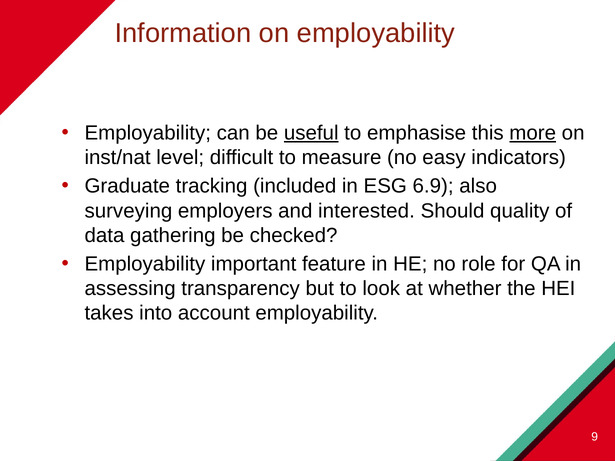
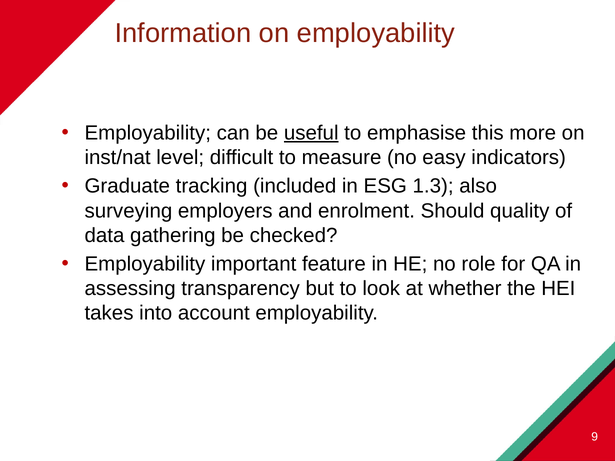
more underline: present -> none (533, 133)
6.9: 6.9 -> 1.3 (433, 186)
interested: interested -> enrolment (367, 211)
